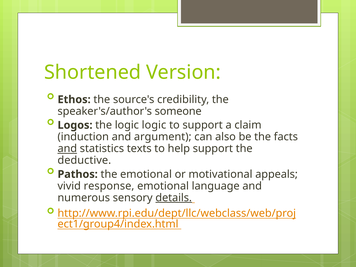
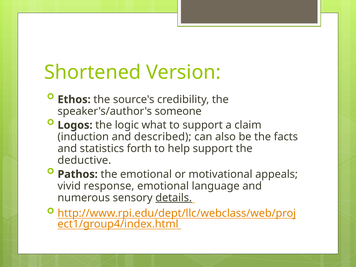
logic logic: logic -> what (154, 125)
argument: argument -> described (163, 137)
and underline: present -> none (67, 149)
texts: texts -> forth (139, 149)
